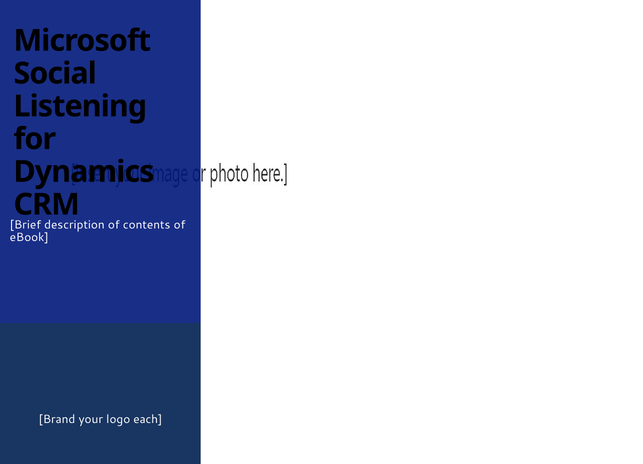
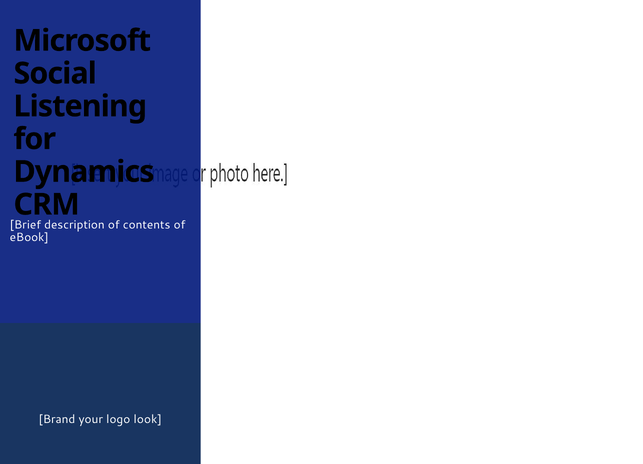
each: each -> look (148, 420)
